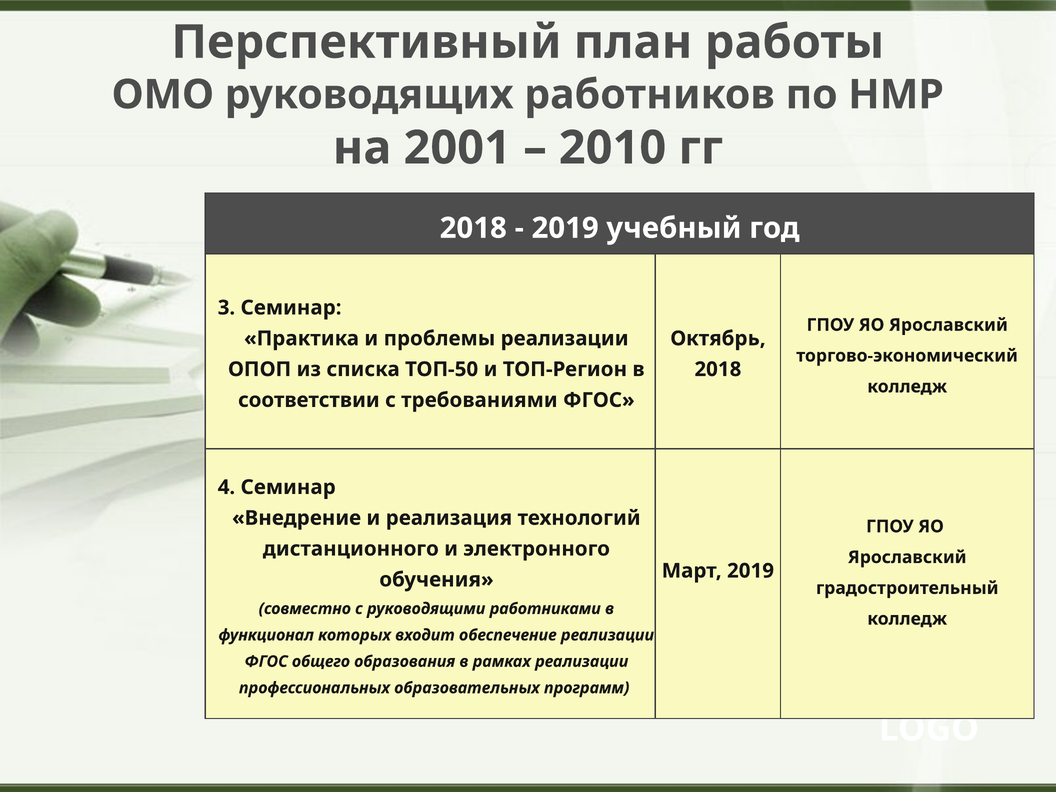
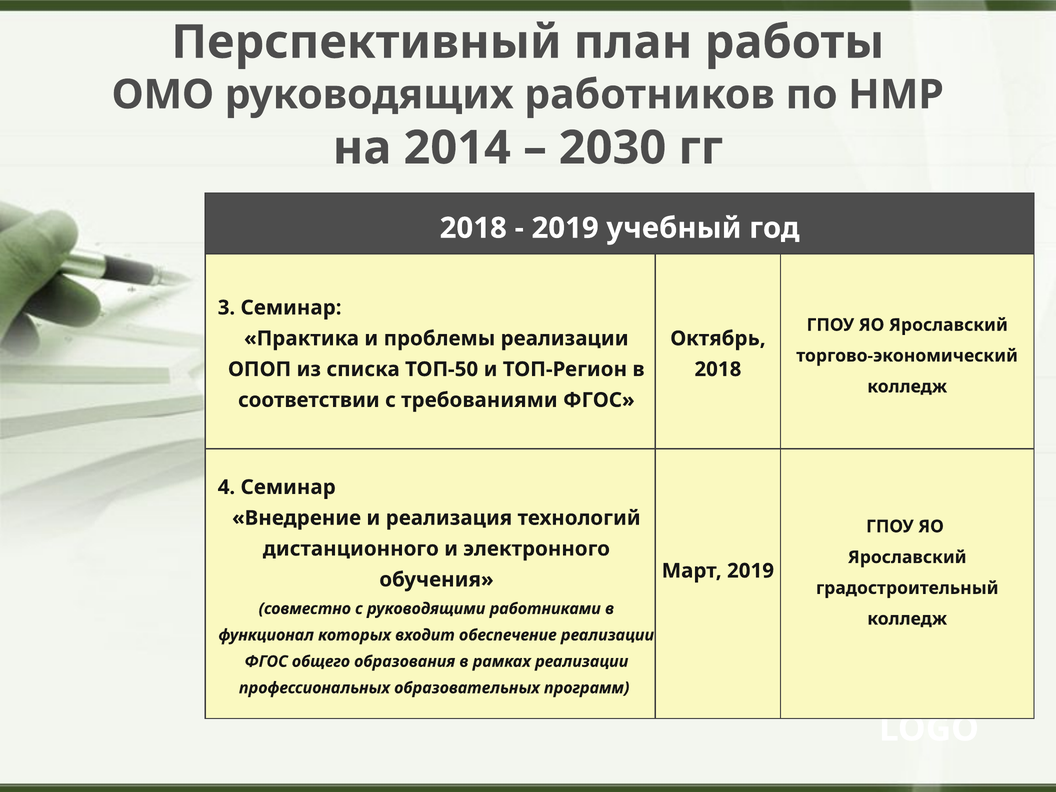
2001: 2001 -> 2014 (457, 148)
2010: 2010 -> 2030 (613, 148)
